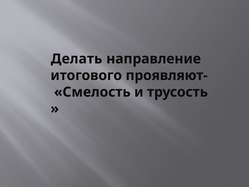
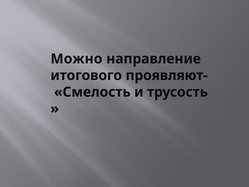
Делать: Делать -> Можно (76, 59)
